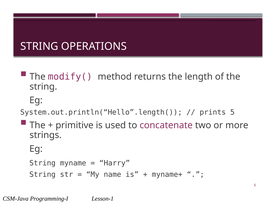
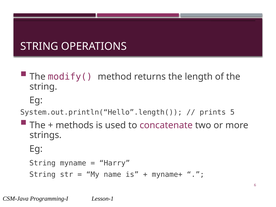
primitive: primitive -> methods (75, 125)
